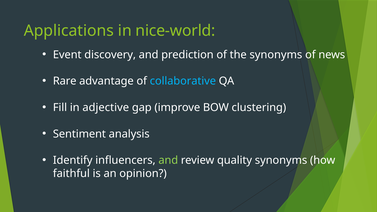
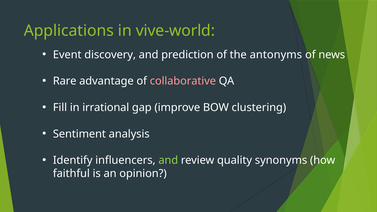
nice-world: nice-world -> vive-world (175, 31)
the synonyms: synonyms -> antonyms (276, 55)
collaborative colour: light blue -> pink (183, 81)
adjective: adjective -> irrational (106, 108)
